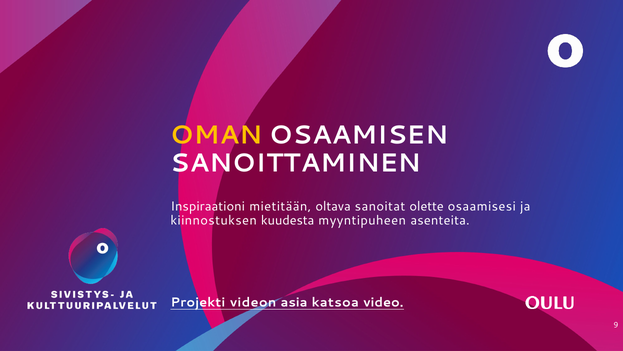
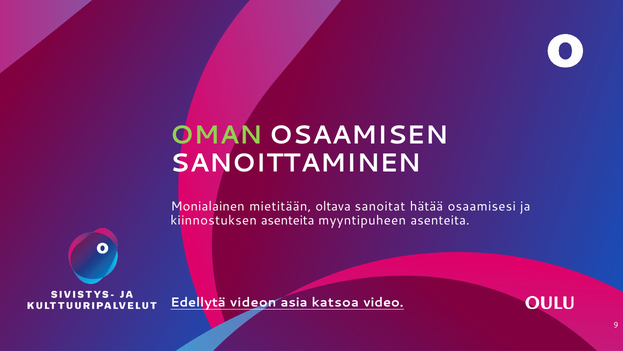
OMAN colour: yellow -> light green (216, 135)
Inspiraationi: Inspiraationi -> Monialainen (208, 206)
olette: olette -> hätää (426, 206)
kiinnostuksen kuudesta: kuudesta -> asenteita (288, 220)
Projekti: Projekti -> Edellytä (198, 302)
